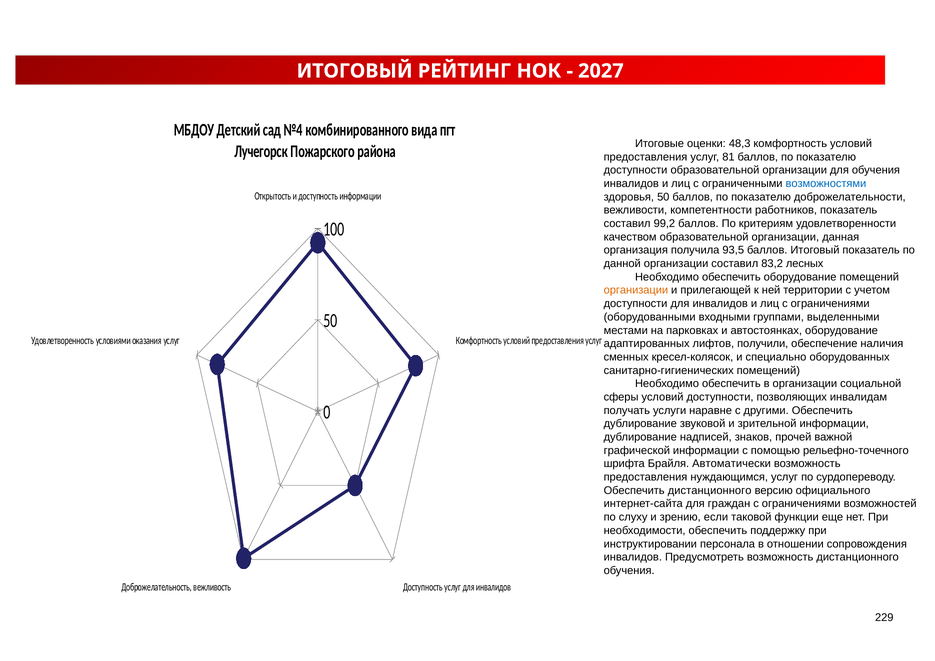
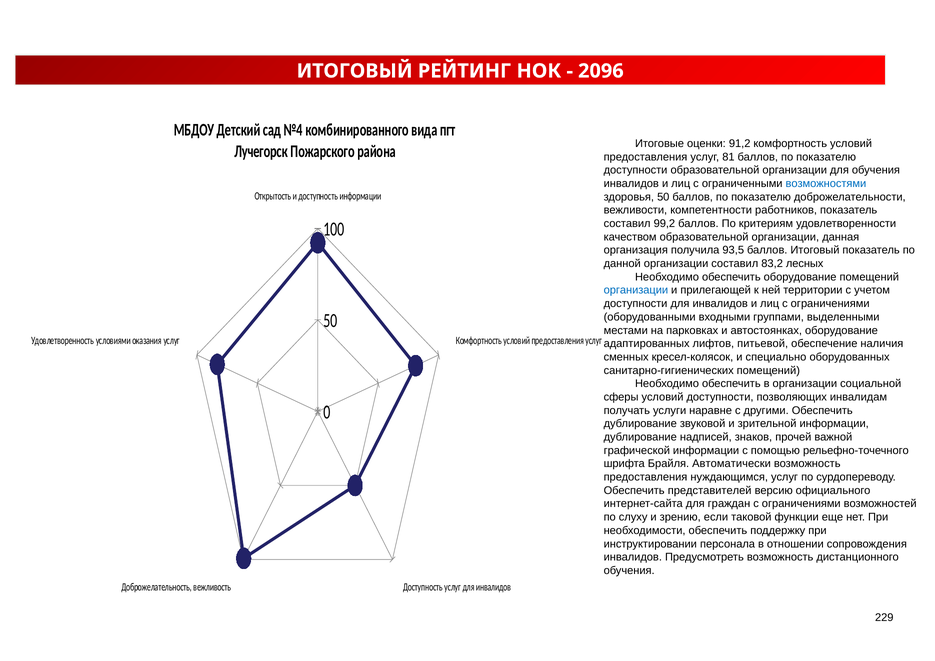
2027: 2027 -> 2096 (601, 71)
48,3: 48,3 -> 91,2 (740, 144)
организации colour: orange -> blue (636, 290)
получили: получили -> питьевой (763, 344)
Обеспечить дистанционного: дистанционного -> представителей (710, 491)
